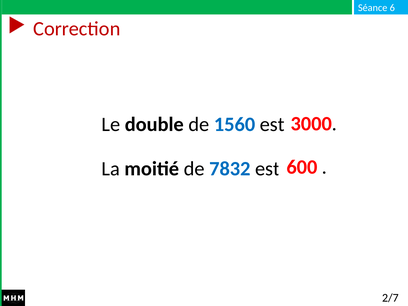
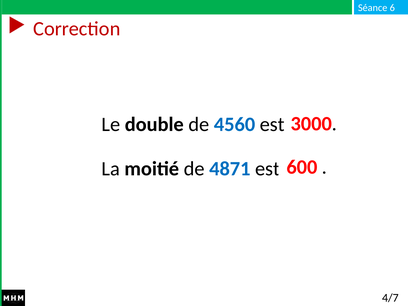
1560: 1560 -> 4560 (235, 125)
7832: 7832 -> 4871 (230, 169)
2/7: 2/7 -> 4/7 (390, 298)
